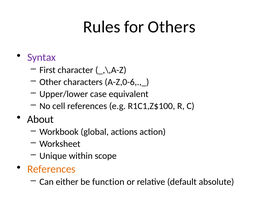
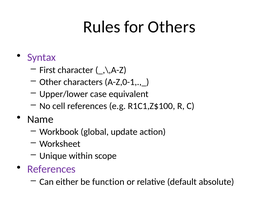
A-Z,0-6,.,_: A-Z,0-6,.,_ -> A-Z,0-1,.,_ (127, 82)
About: About -> Name (40, 119)
actions: actions -> update (124, 132)
References colour: orange -> purple (51, 169)
